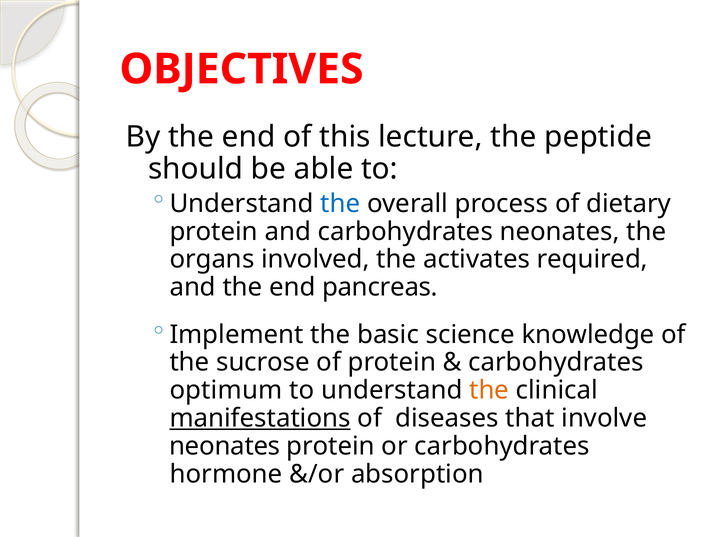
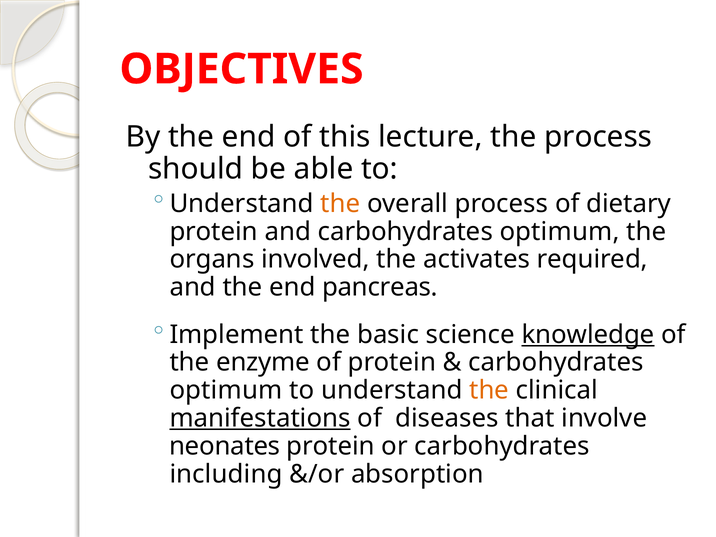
the peptide: peptide -> process (598, 137)
the colour: blue -> orange (340, 204)
and carbohydrates neonates: neonates -> optimum (560, 231)
knowledge underline: none -> present (588, 335)
sucrose: sucrose -> enzyme (263, 362)
hormone: hormone -> including (226, 474)
